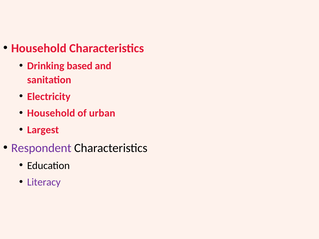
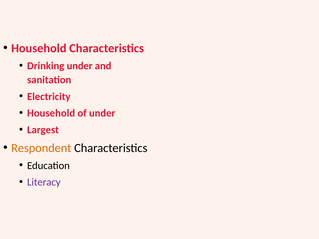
Drinking based: based -> under (80, 66)
of urban: urban -> under (102, 113)
Respondent colour: purple -> orange (41, 148)
